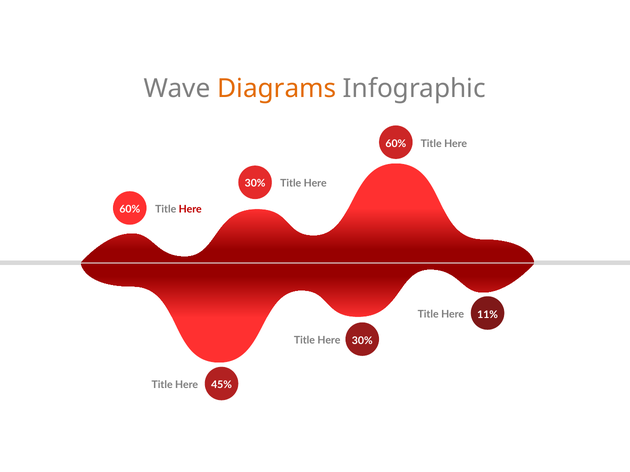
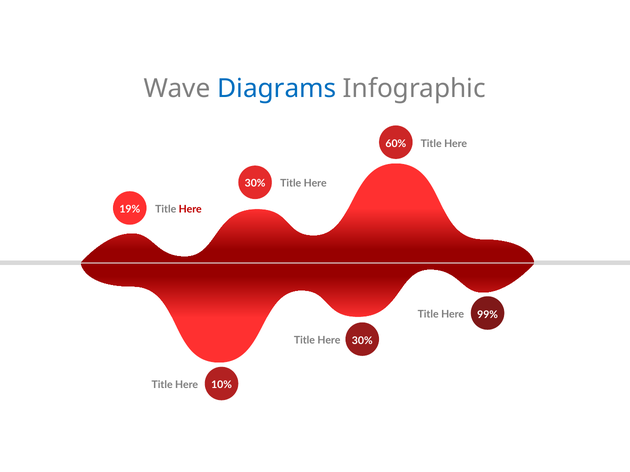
Diagrams colour: orange -> blue (277, 89)
60%: 60% -> 19% (130, 210)
11%: 11% -> 99% (488, 315)
45%: 45% -> 10% (222, 385)
